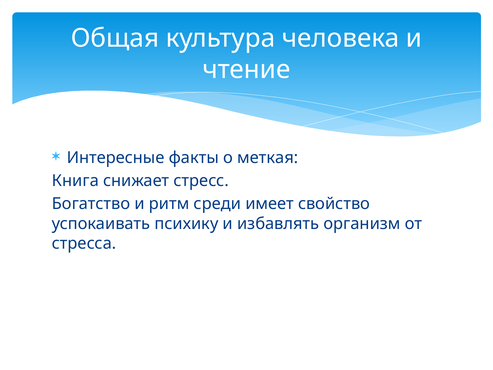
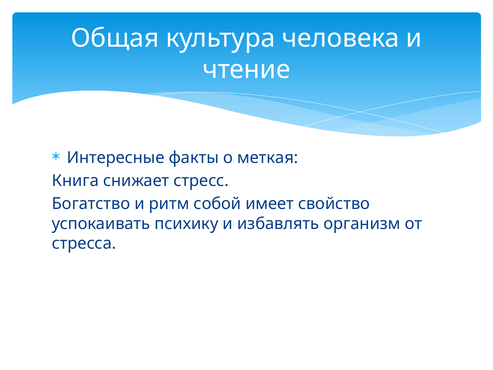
среди: среди -> собой (217, 204)
